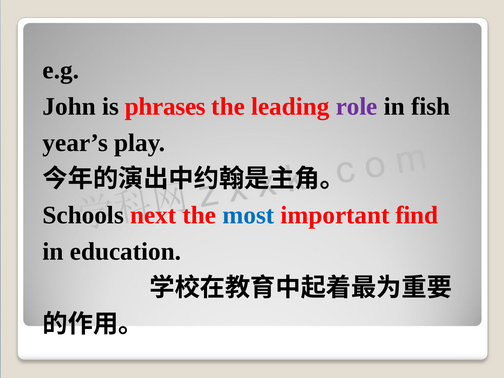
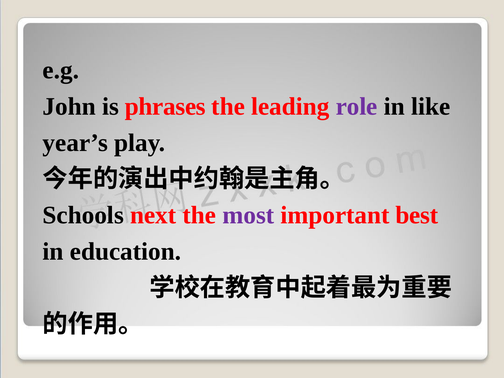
fish: fish -> like (431, 106)
most colour: blue -> purple (248, 215)
find: find -> best (417, 215)
